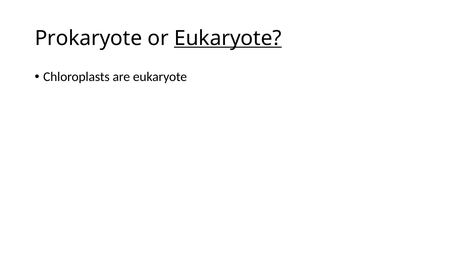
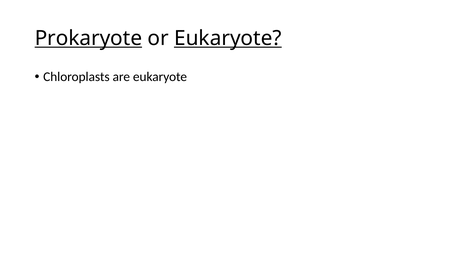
Prokaryote underline: none -> present (88, 38)
